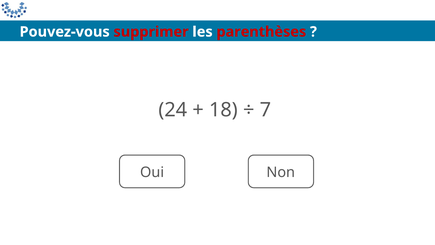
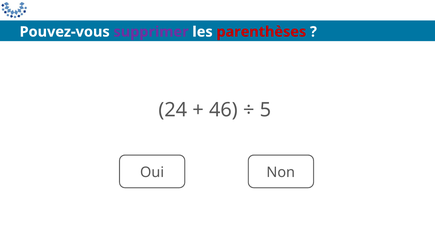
supprimer colour: red -> purple (151, 32)
18: 18 -> 46 (224, 110)
7: 7 -> 5 (265, 110)
